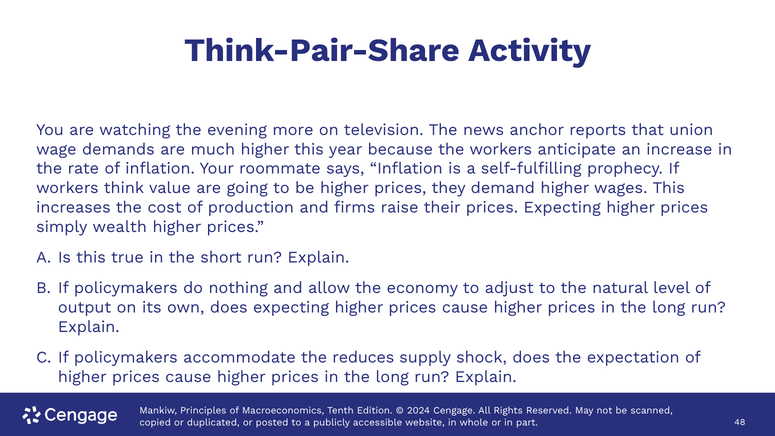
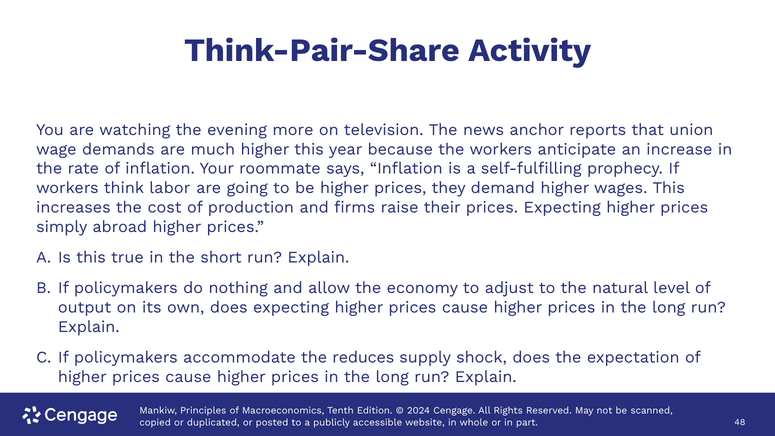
value: value -> labor (170, 188)
wealth: wealth -> abroad (120, 227)
